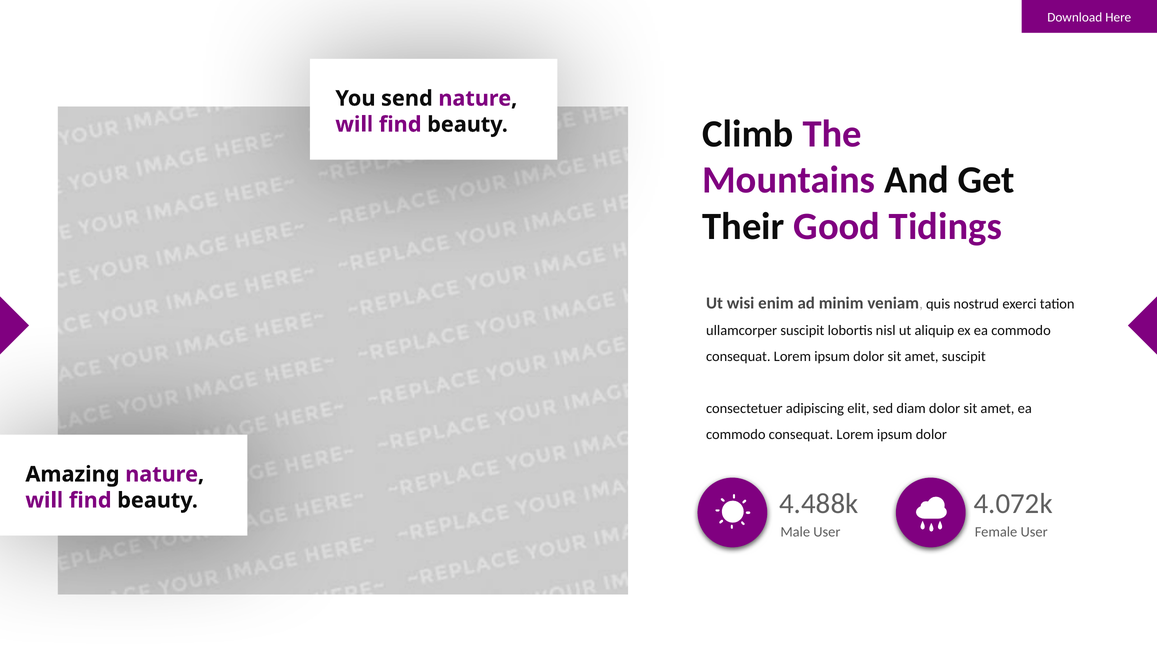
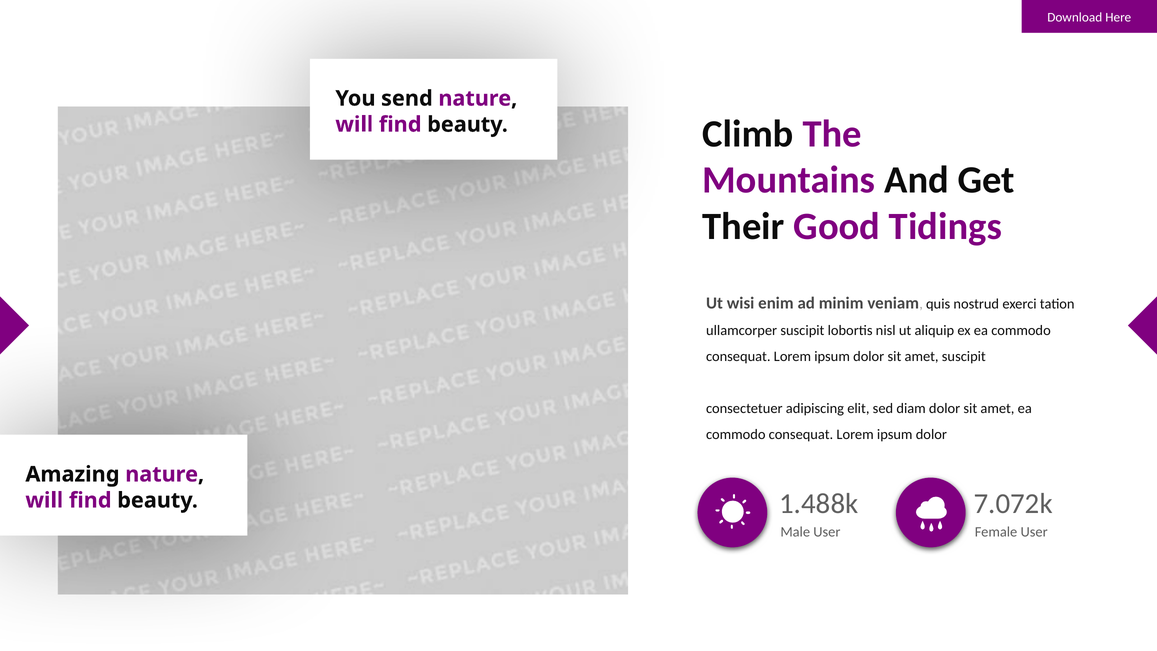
4.488k: 4.488k -> 1.488k (819, 504)
4.072k: 4.072k -> 7.072k (1013, 504)
